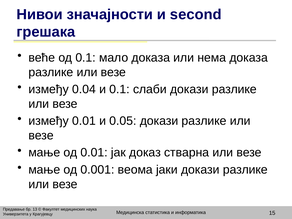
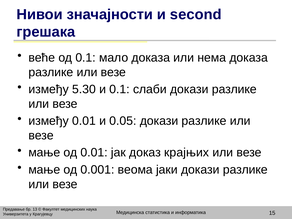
0.04: 0.04 -> 5.30 (84, 89)
стварна: стварна -> крајњих (187, 153)
